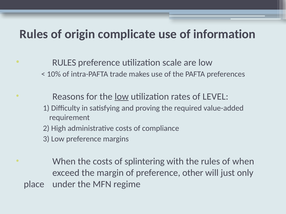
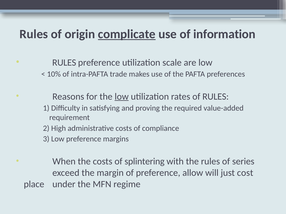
complicate underline: none -> present (127, 34)
of LEVEL: LEVEL -> RULES (216, 97)
of when: when -> series (243, 162)
other: other -> allow (193, 173)
only: only -> cost (245, 173)
